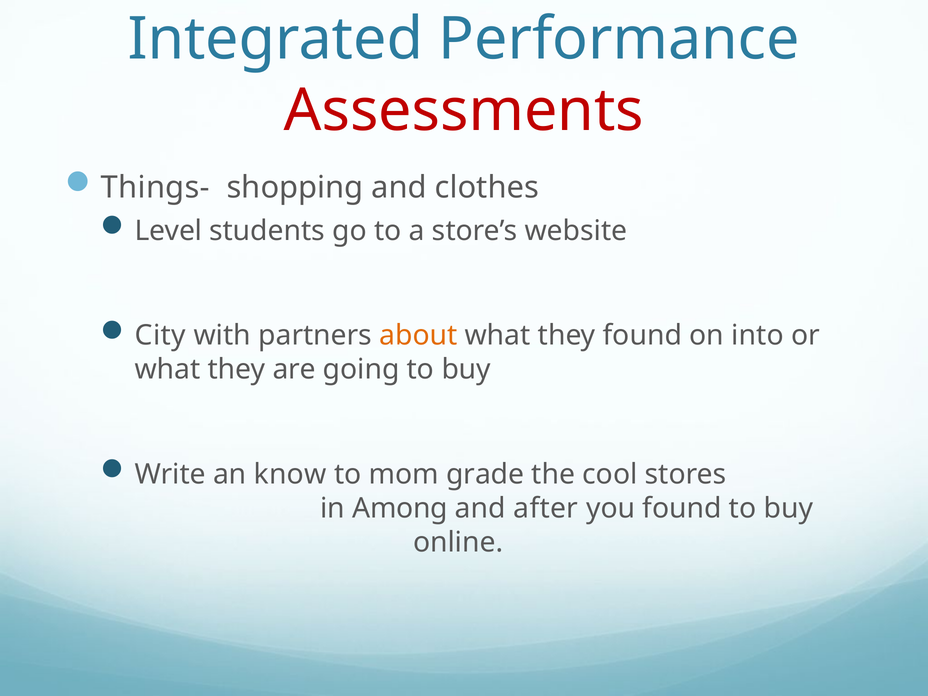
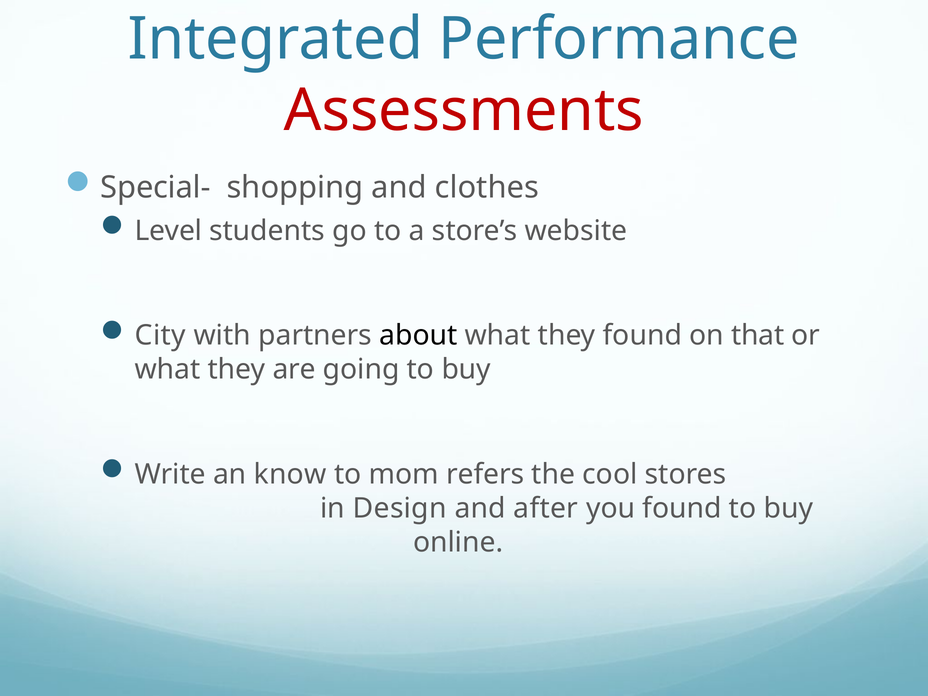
Things-: Things- -> Special- (156, 188)
about colour: orange -> black (418, 336)
into: into -> that (758, 336)
grade: grade -> refers (485, 474)
Among: Among -> Design (400, 508)
